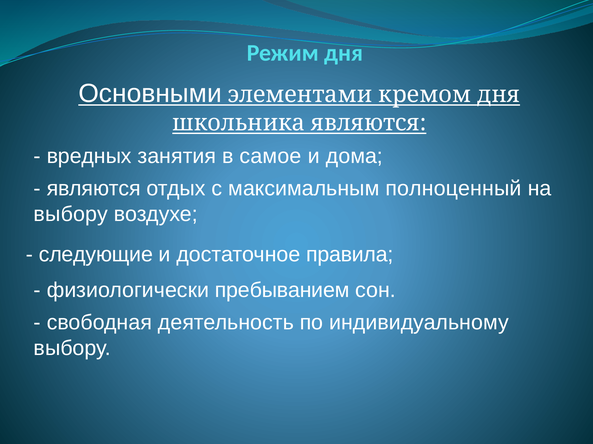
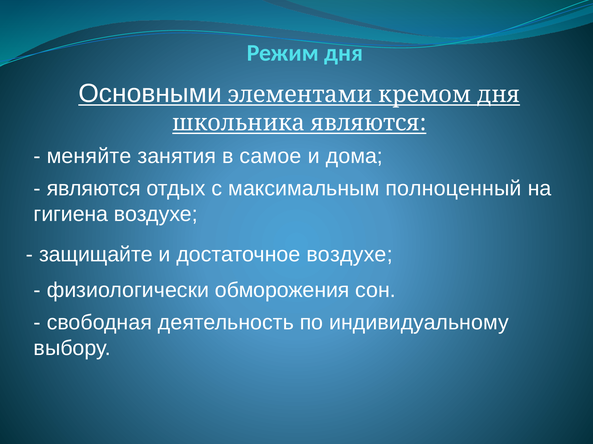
вредных: вредных -> меняйте (89, 156)
выбору: выбору -> гигиена (71, 214)
следующие: следующие -> защищайте (96, 255)
достаточное правила: правила -> воздухе (350, 255)
пребыванием: пребыванием -> обморожения (282, 291)
